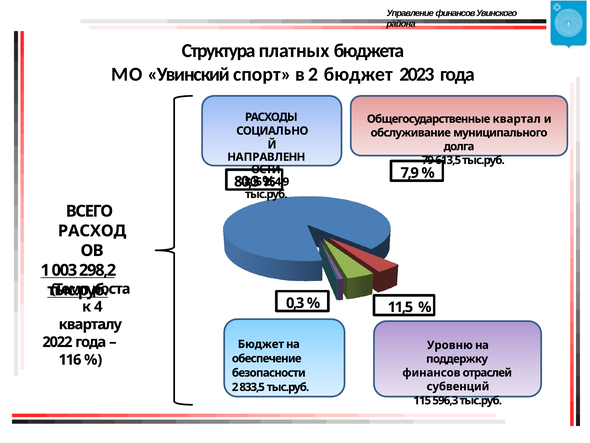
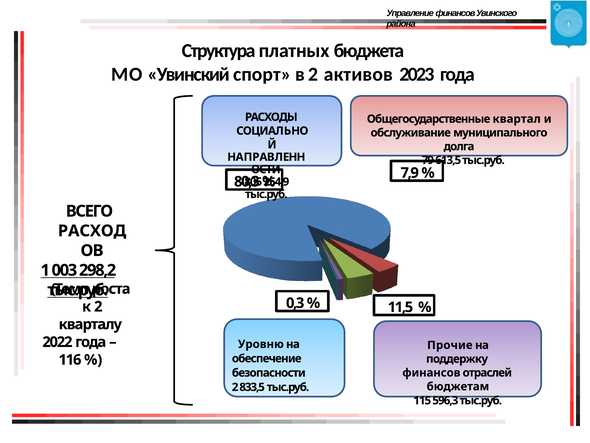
2 бюджет: бюджет -> активов (358, 74)
к 4: 4 -> 2 (98, 306)
Бюджет: Бюджет -> Уровню (261, 344)
Уровню: Уровню -> Прочие (450, 345)
субвенций: субвенций -> бюджетам (458, 386)
